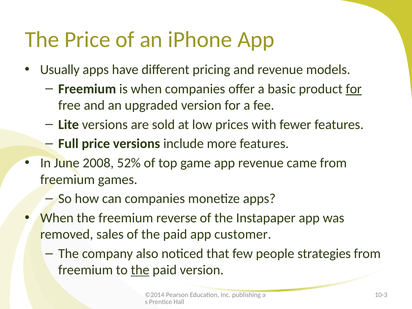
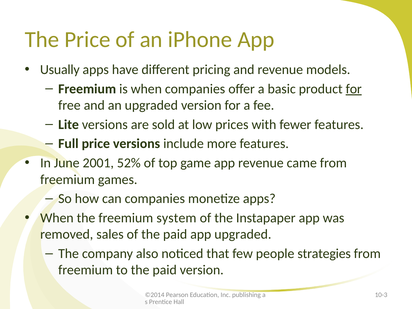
2008: 2008 -> 2001 (98, 163)
reverse: reverse -> system (176, 218)
app customer: customer -> upgraded (243, 234)
the underline: present -> none (140, 270)
